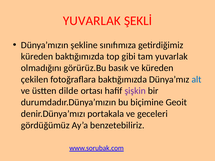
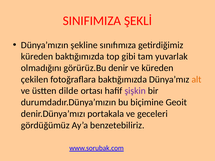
YUVARLAK: YUVARLAK -> SINIFIMIZA (92, 21)
basık: basık -> denir (118, 68)
alt colour: blue -> orange (197, 80)
